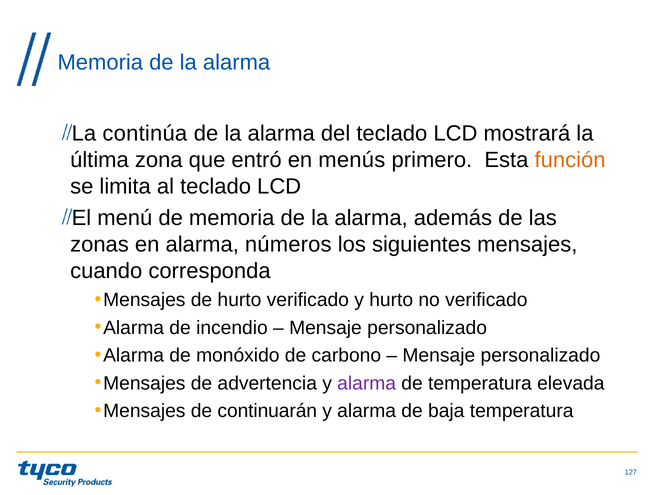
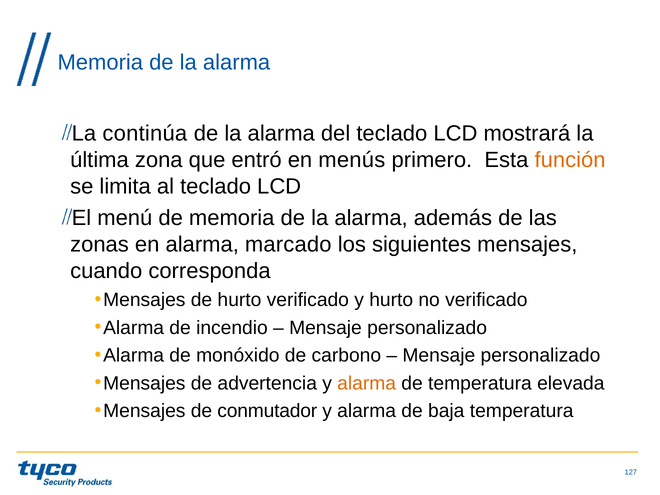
números: números -> marcado (288, 244)
alarma colour: purple -> orange (367, 383)
continuarán: continuarán -> conmutador (267, 411)
